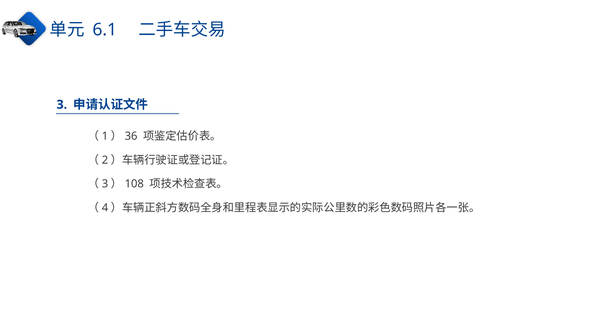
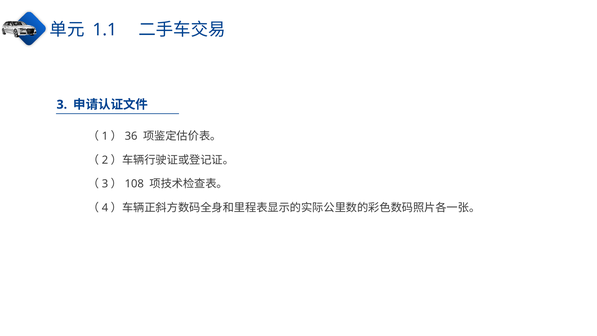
6.1: 6.1 -> 1.1 (105, 30)
